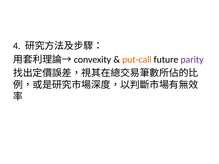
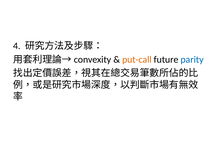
parity colour: purple -> blue (192, 60)
